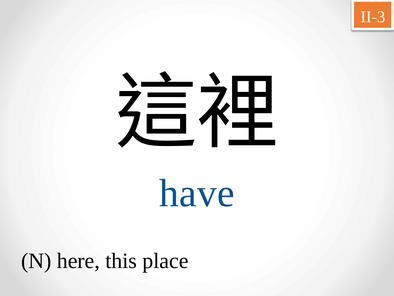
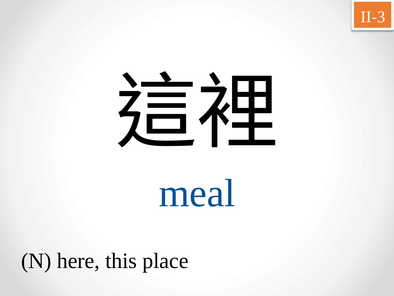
have: have -> meal (197, 193)
